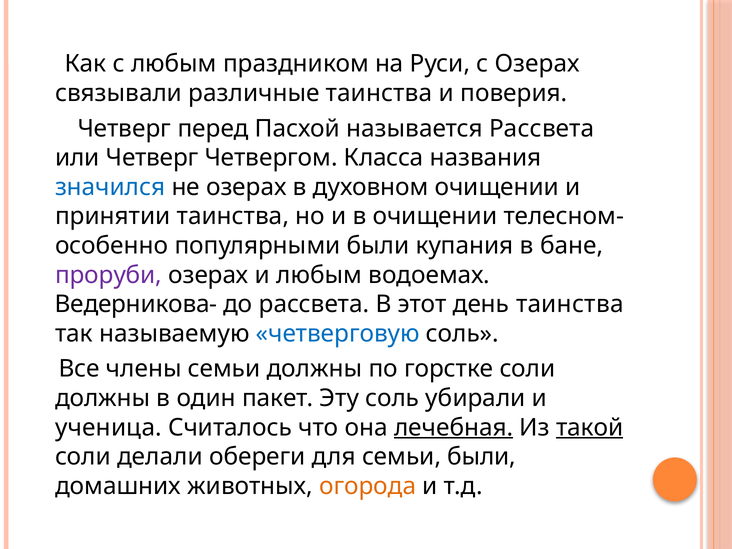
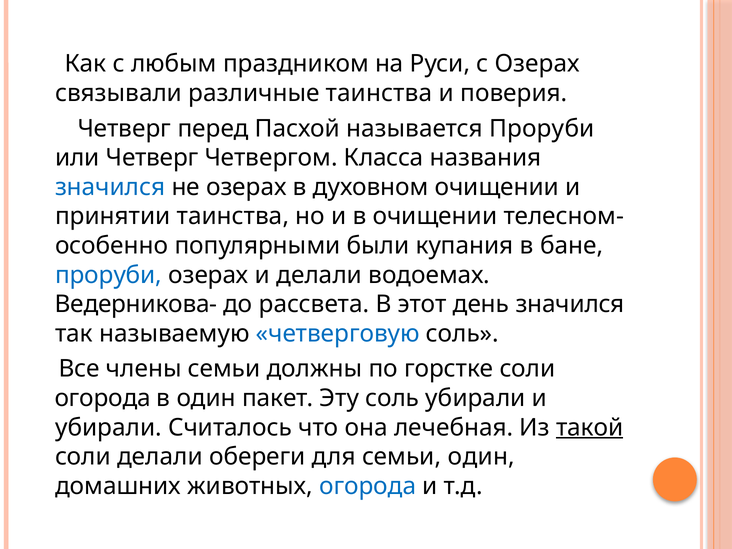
называется Рассвета: Рассвета -> Проруби (542, 129)
проруби colour: purple -> blue (109, 275)
и любым: любым -> делали (319, 275)
день таинства: таинства -> значился (570, 304)
должны: должны -> огорода (103, 398)
ученица: ученица -> убирали (109, 427)
лечебная underline: present -> none (454, 427)
семьи были: были -> один (481, 457)
огорода colour: orange -> blue (368, 486)
